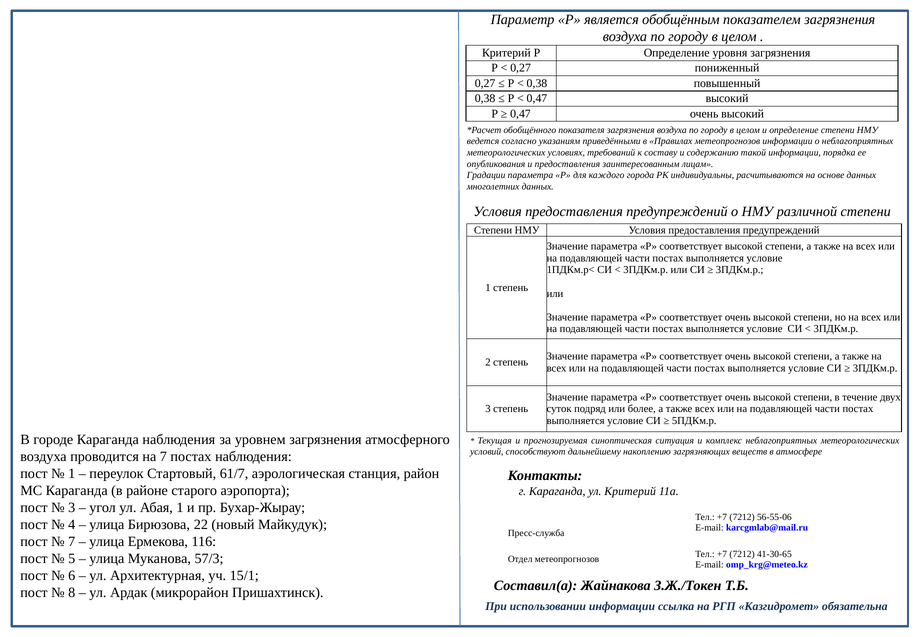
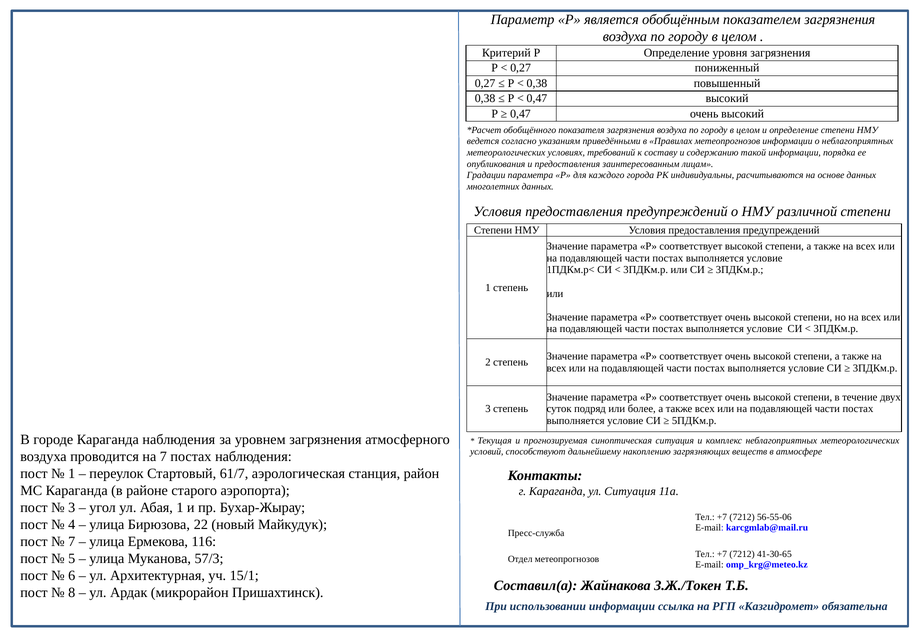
ул Критерий: Критерий -> Ситуация (630, 491)
